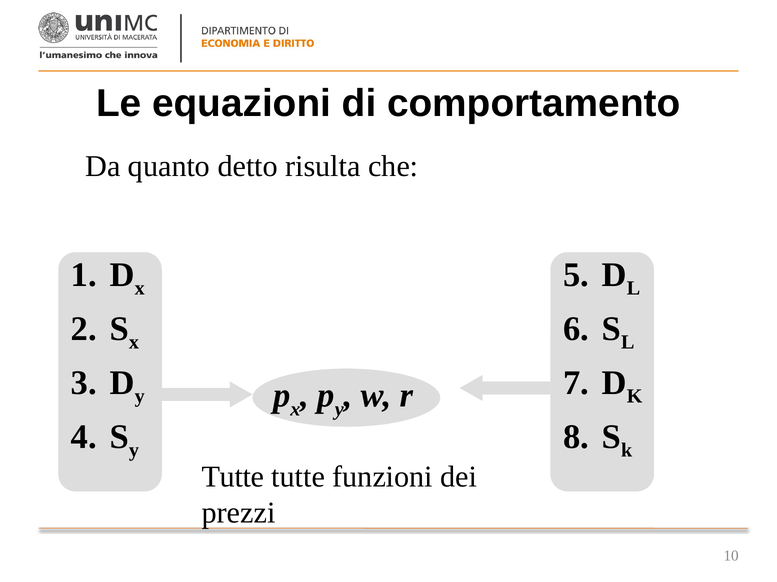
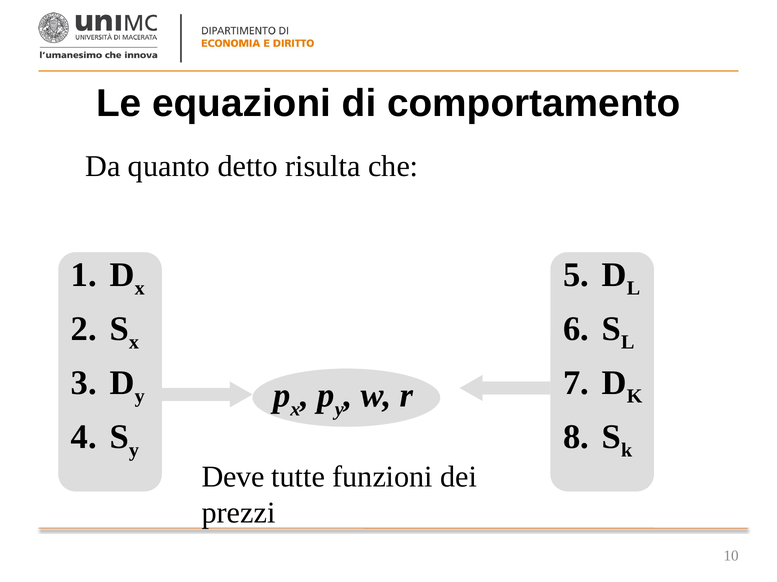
Tutte: Tutte -> Deve (233, 477)
